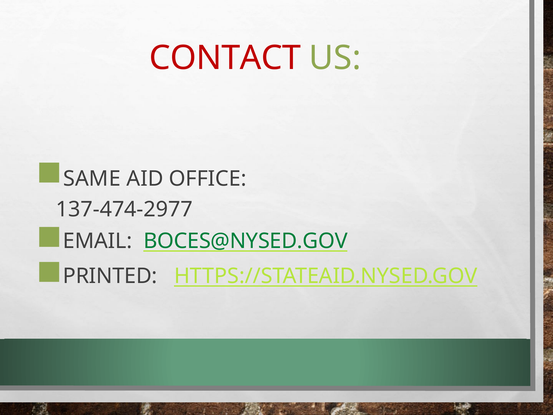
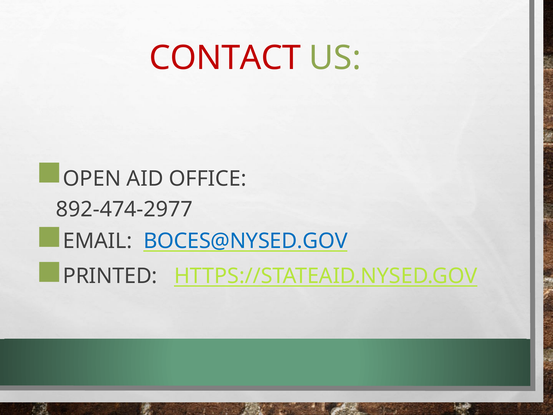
SAME: SAME -> OPEN (92, 178)
137-474-2977: 137-474-2977 -> 892-474-2977 (124, 209)
BOCES@NYSED.GOV colour: green -> blue (245, 241)
